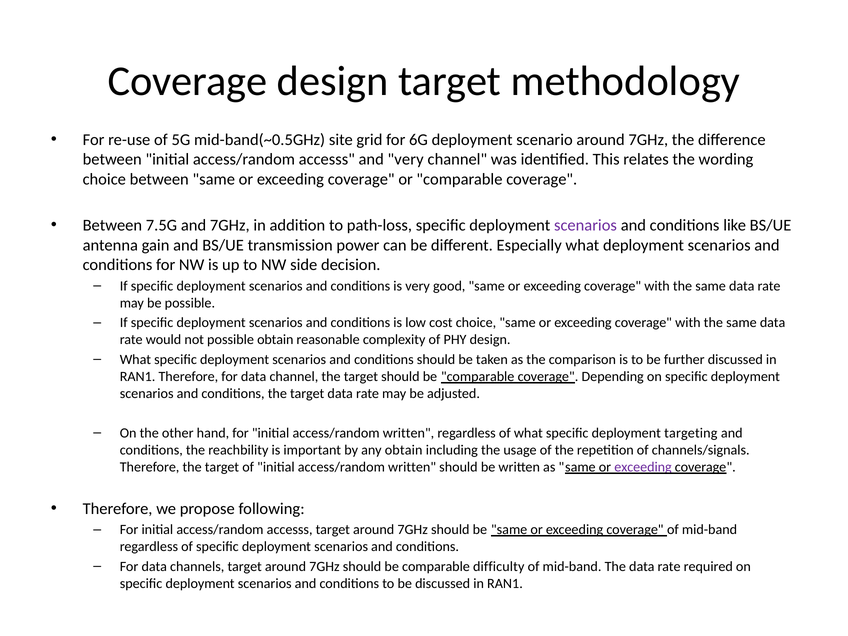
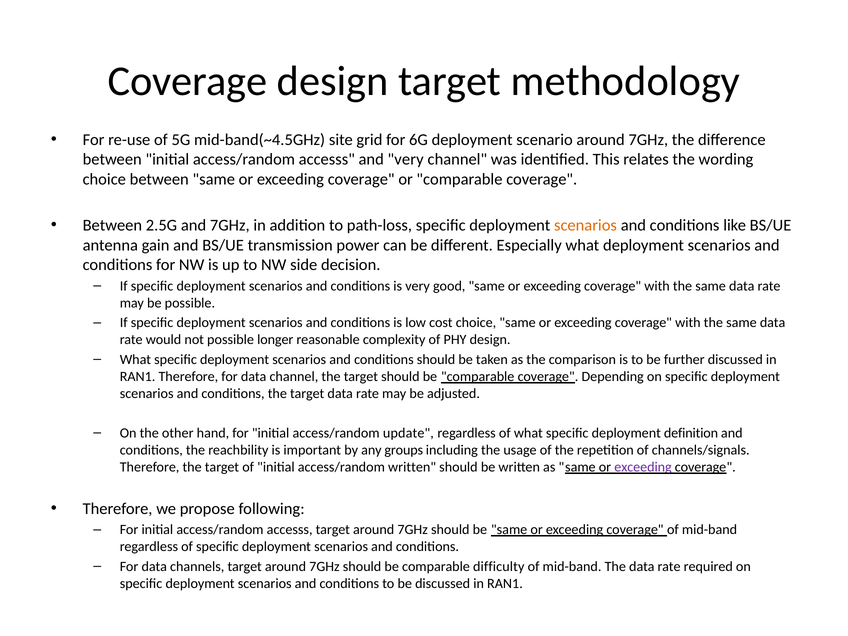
mid-band(~0.5GHz: mid-band(~0.5GHz -> mid-band(~4.5GHz (260, 140)
7.5G: 7.5G -> 2.5G (161, 225)
scenarios colour: purple -> orange (585, 225)
possible obtain: obtain -> longer (275, 340)
for initial access/random written: written -> update (408, 433)
targeting: targeting -> definition (691, 433)
any obtain: obtain -> groups (404, 450)
